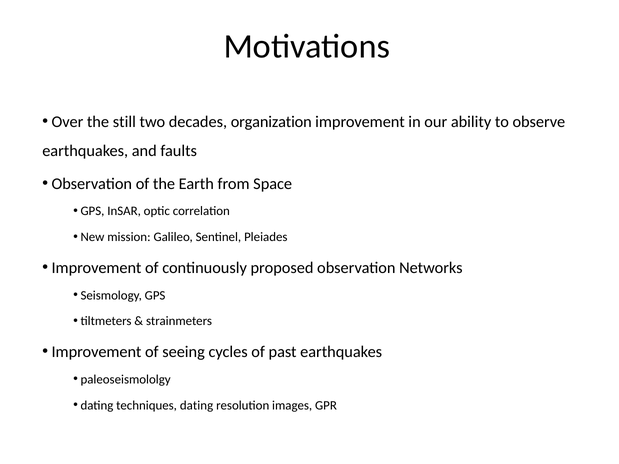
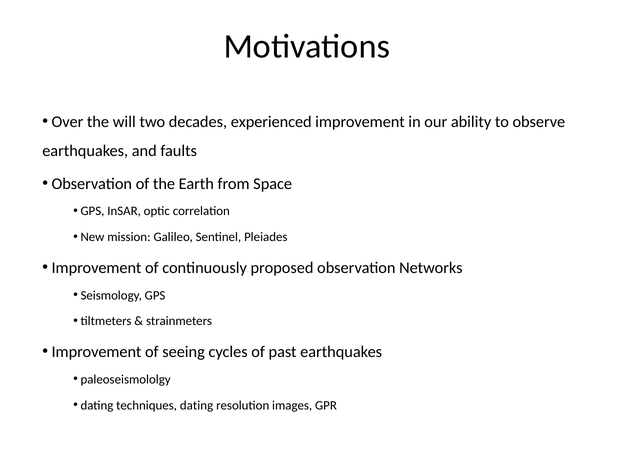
still: still -> will (124, 122)
organization: organization -> experienced (271, 122)
